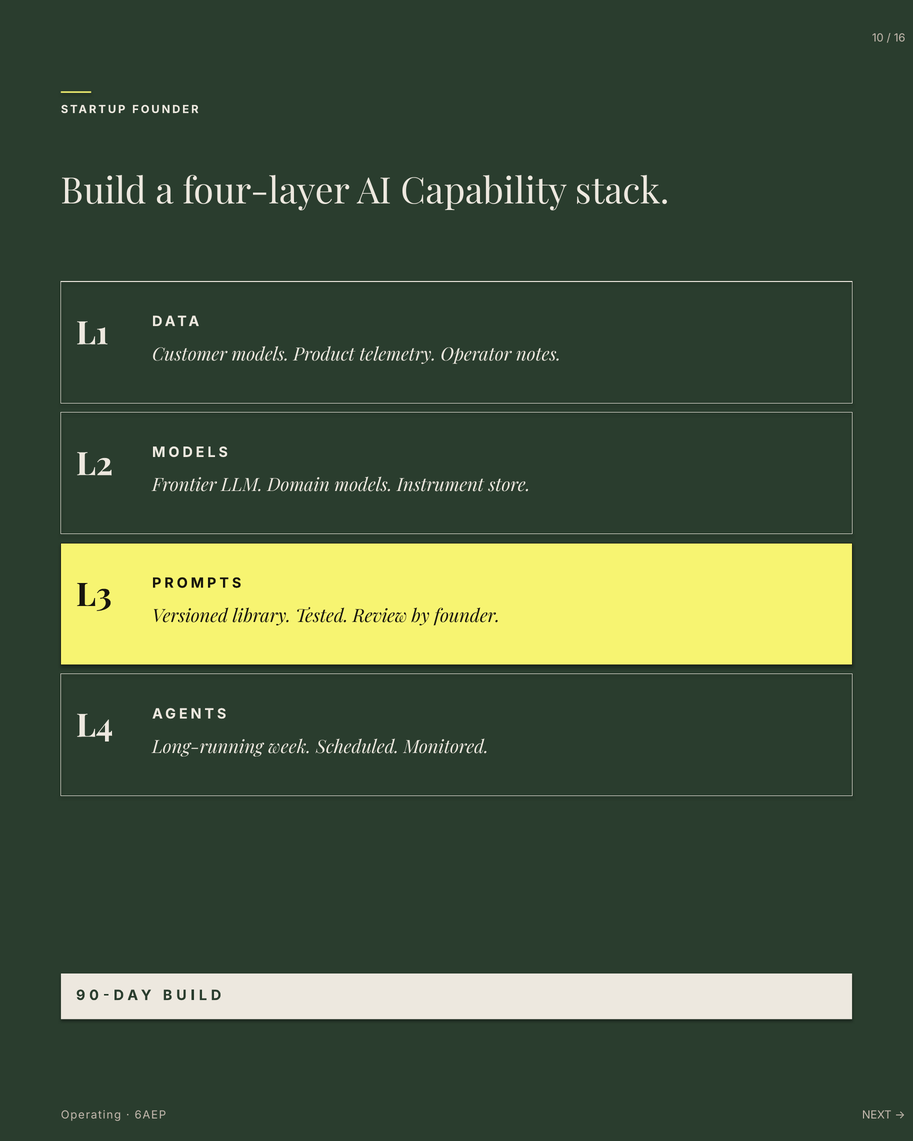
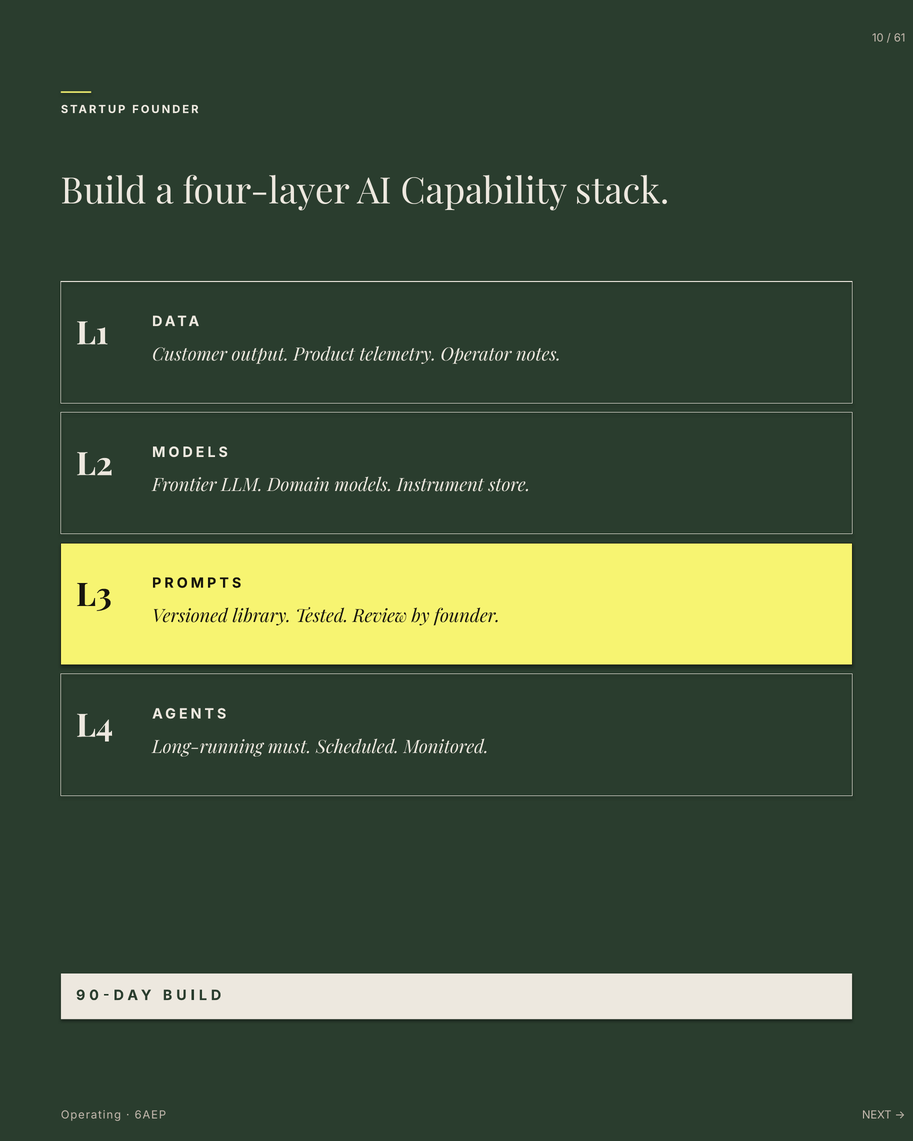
16: 16 -> 61 (900, 38)
Customer models: models -> output (260, 355)
week: week -> must (290, 747)
